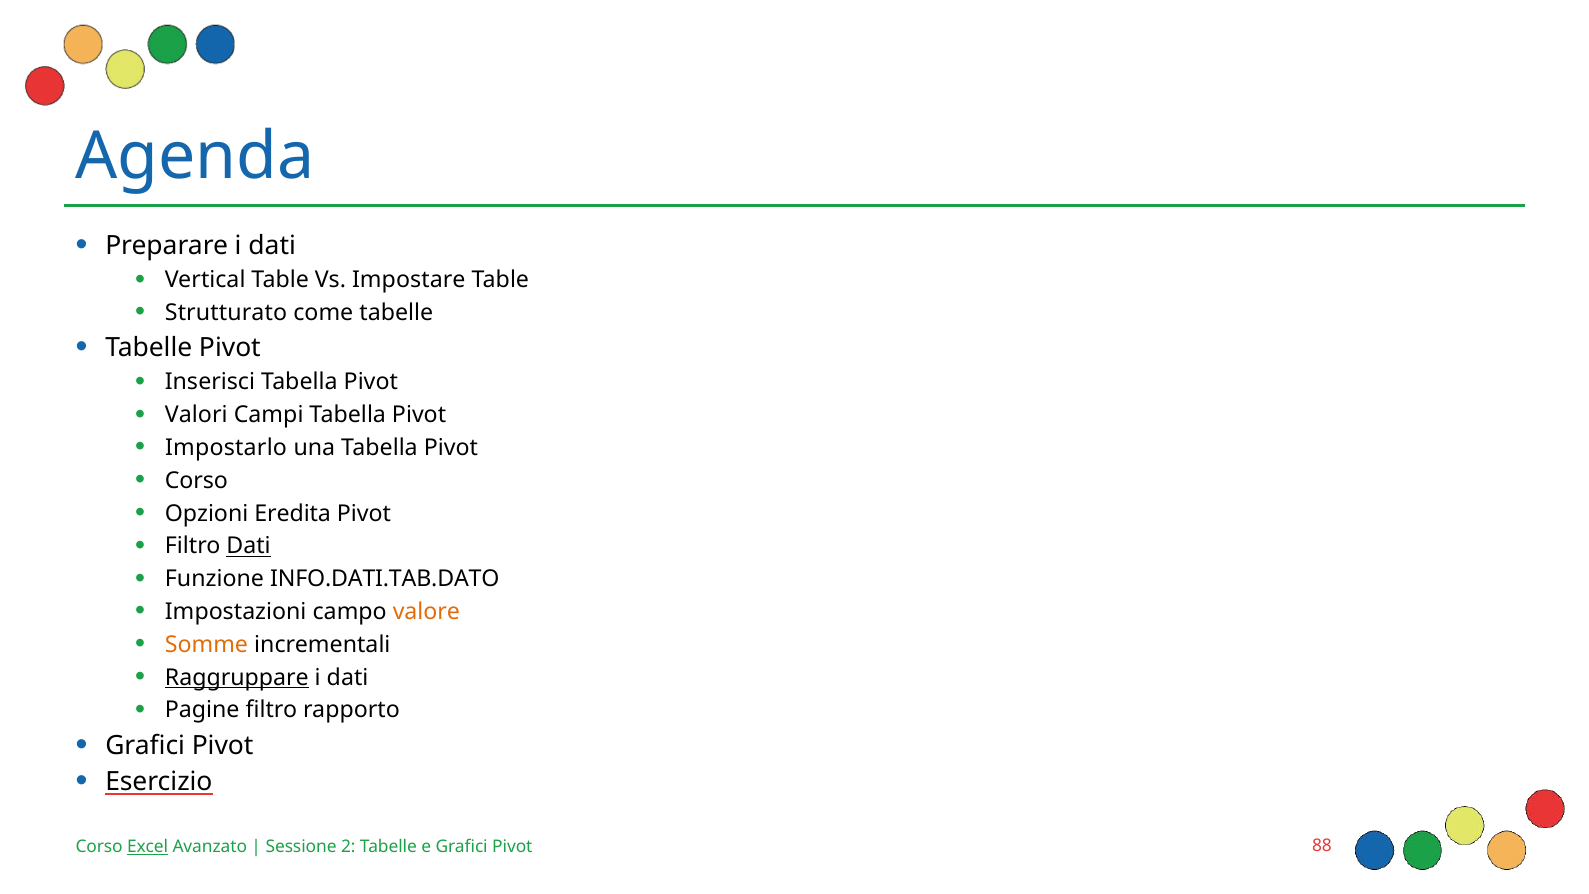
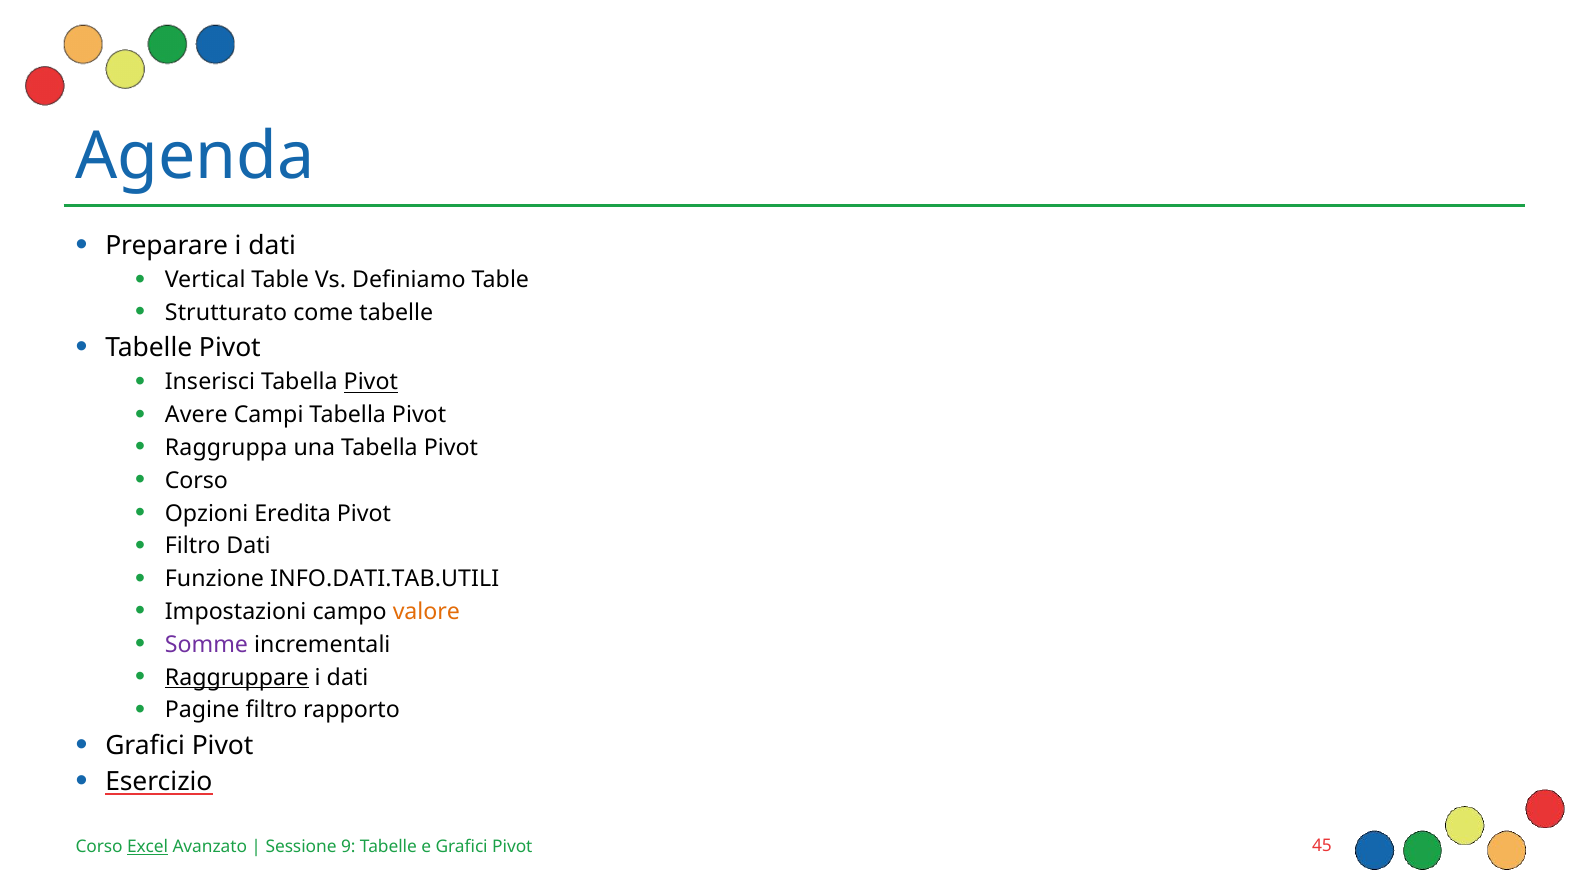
Impostare: Impostare -> Definiamo (409, 280)
Pivot underline: none -> present (371, 382)
Valori: Valori -> Avere (196, 415)
Impostarlo: Impostarlo -> Raggruppa (226, 448)
Dati underline: present -> none (249, 546)
INFO.DATI.TAB.DATO: INFO.DATI.TAB.DATO -> INFO.DATI.TAB.UTILI (385, 579)
Somme colour: orange -> purple (206, 645)
2: 2 -> 9 (348, 846)
88: 88 -> 45 (1322, 846)
